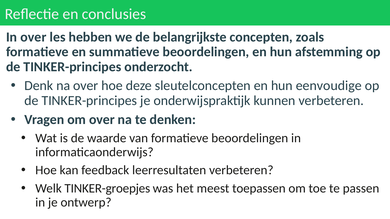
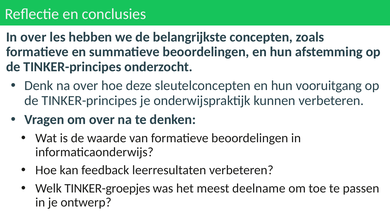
eenvoudige: eenvoudige -> vooruitgang (329, 86)
toepassen: toepassen -> deelname (259, 189)
